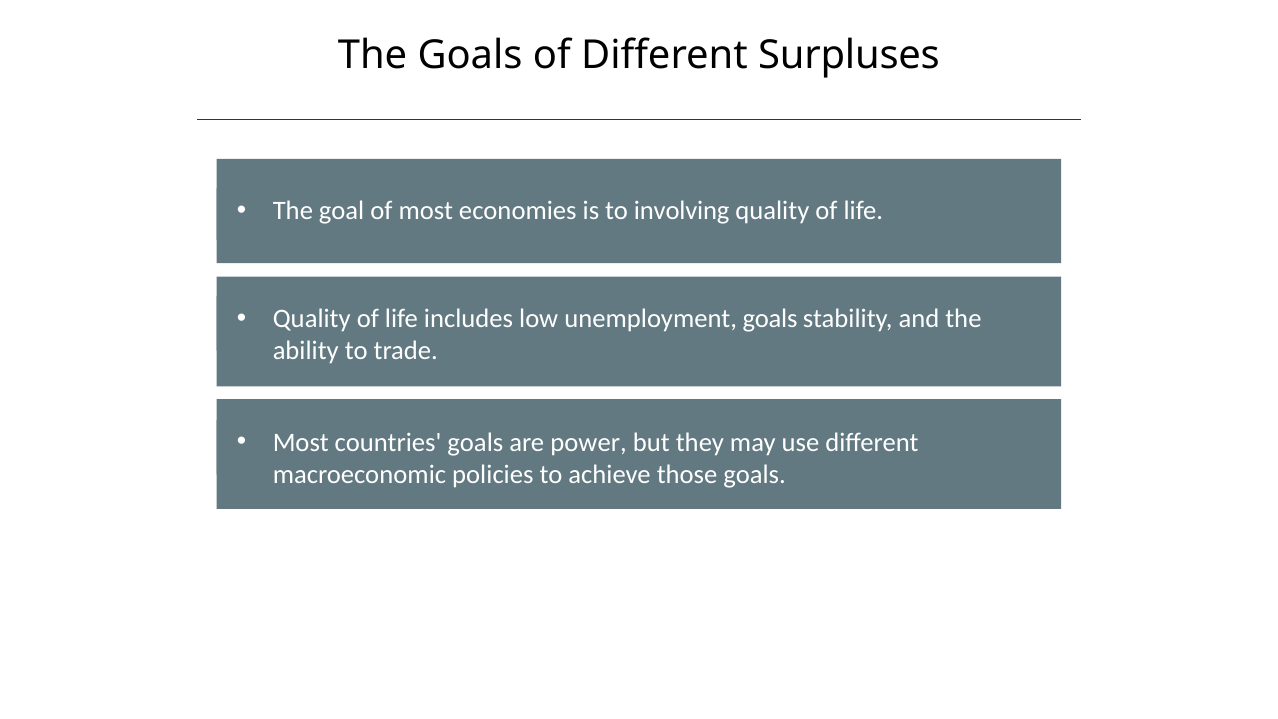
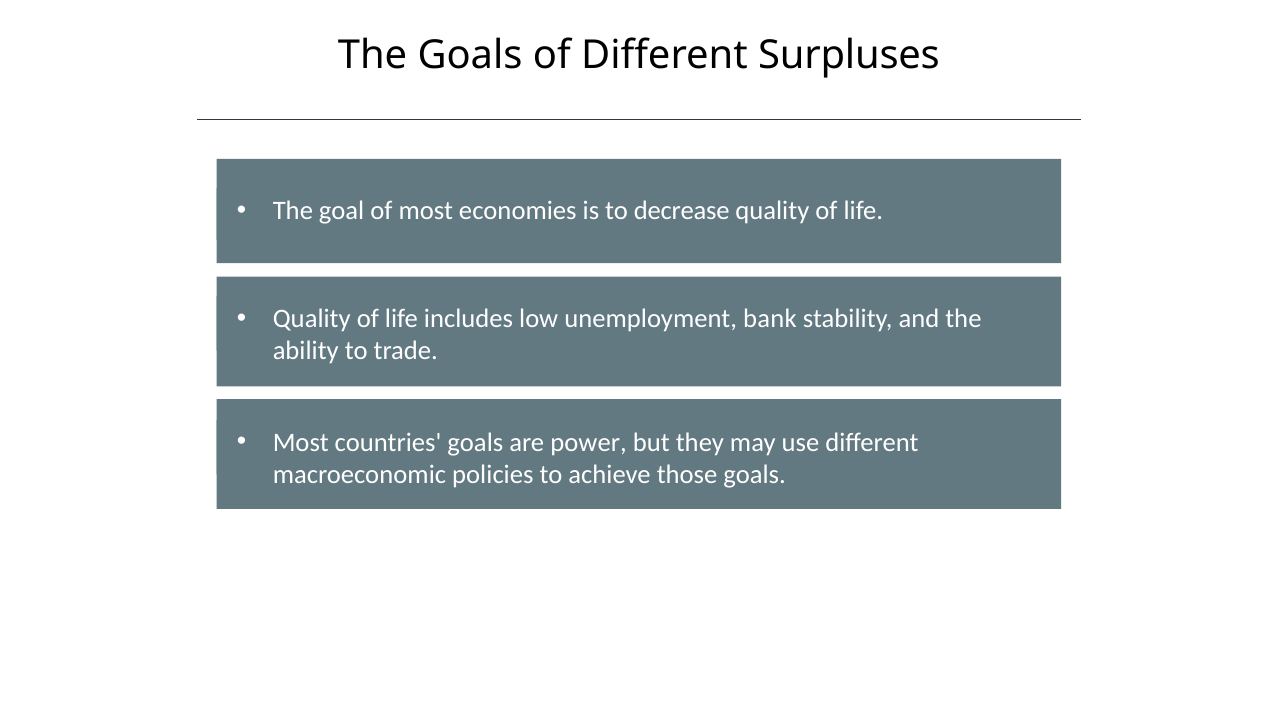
involving: involving -> decrease (682, 211)
unemployment goals: goals -> bank (770, 319)
